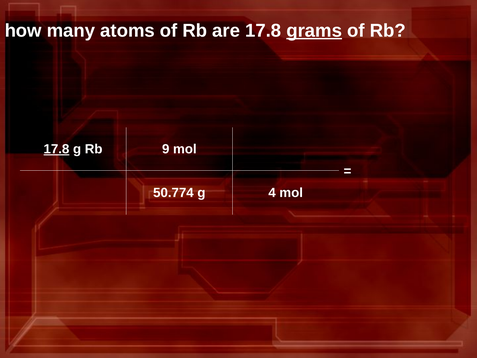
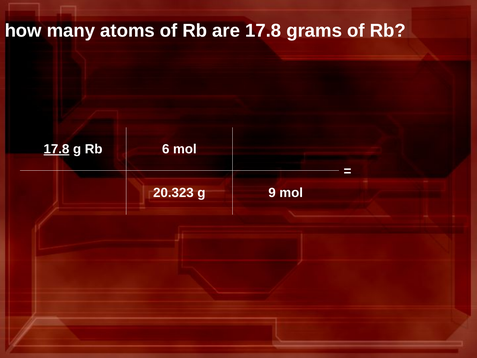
grams underline: present -> none (314, 31)
9: 9 -> 6 (166, 149)
50.774: 50.774 -> 20.323 (173, 193)
4: 4 -> 9 (272, 193)
